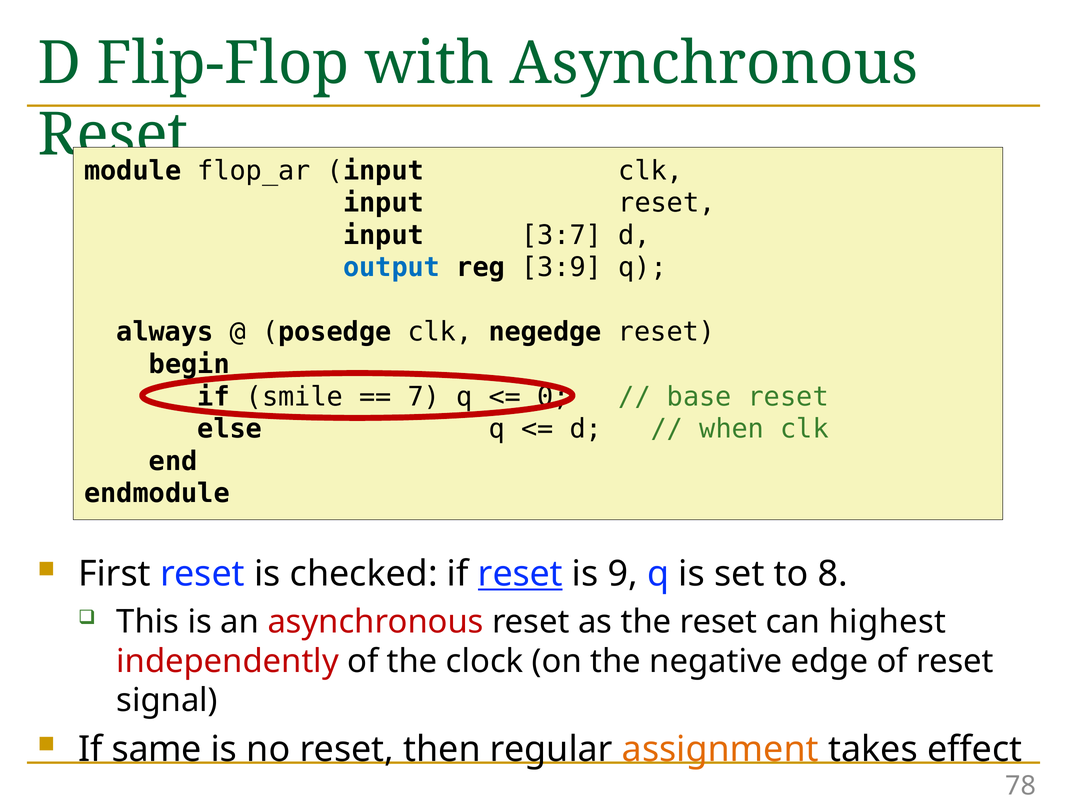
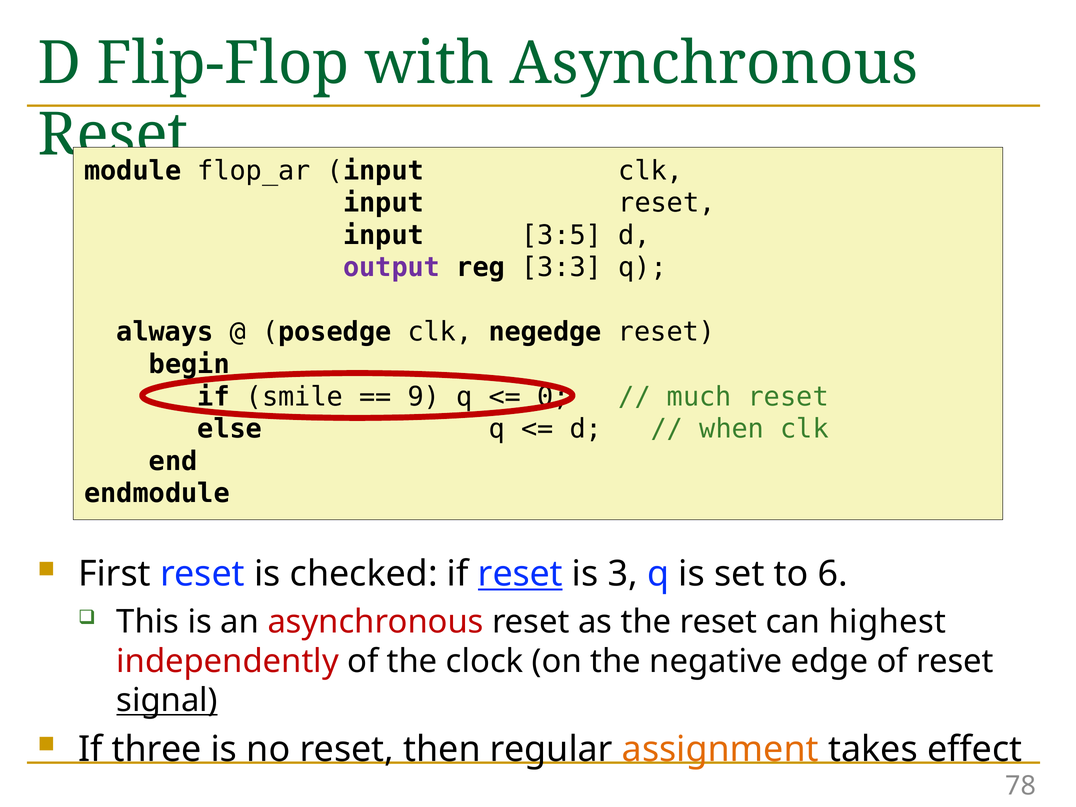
3:7: 3:7 -> 3:5 (562, 235)
output colour: blue -> purple (392, 268)
3:9: 3:9 -> 3:3 (562, 268)
7: 7 -> 9 (424, 397)
base: base -> much (699, 397)
9: 9 -> 3 (623, 574)
8: 8 -> 6 (833, 574)
signal underline: none -> present (167, 701)
same: same -> three (157, 749)
